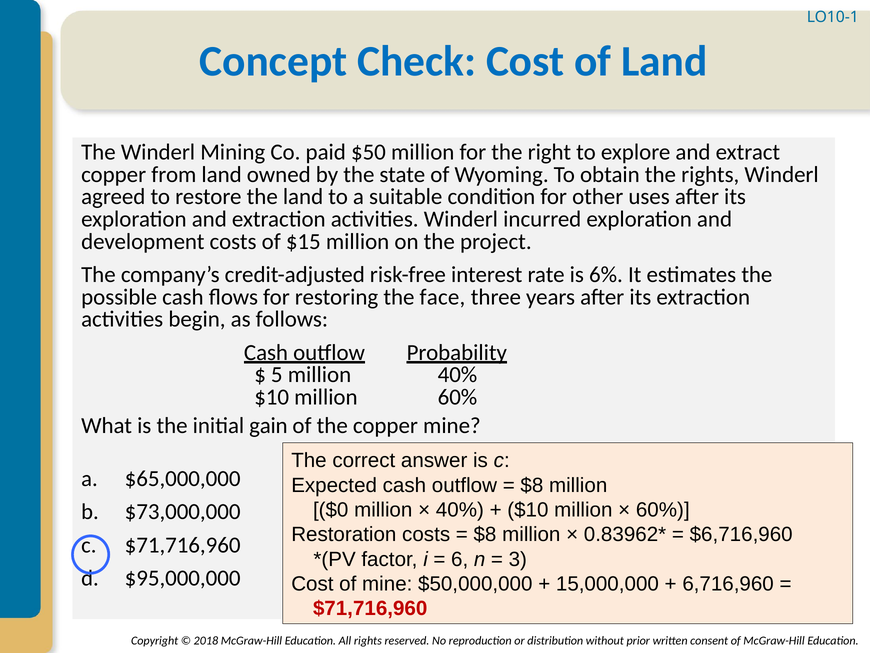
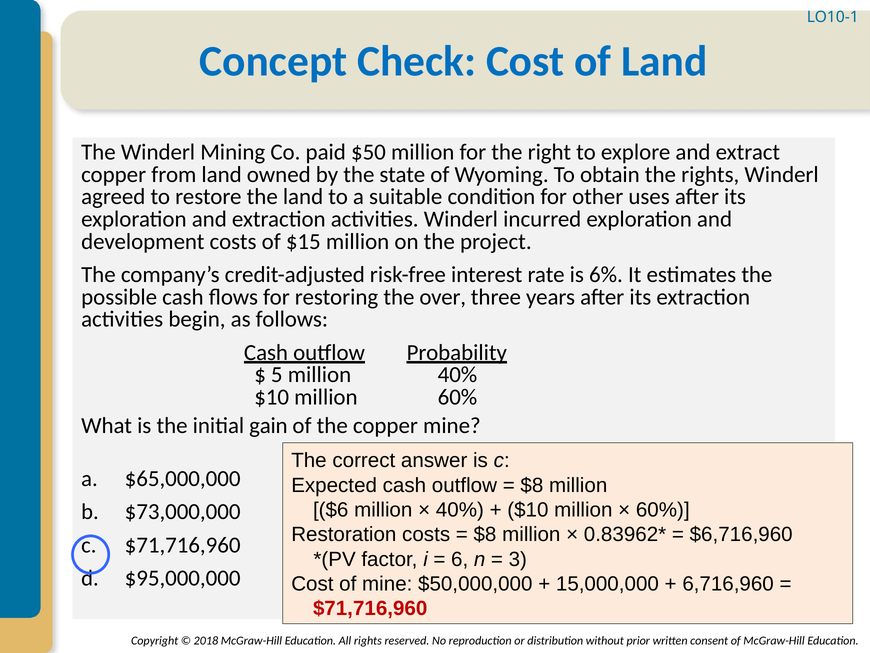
face: face -> over (443, 297)
$0: $0 -> $6 (331, 510)
